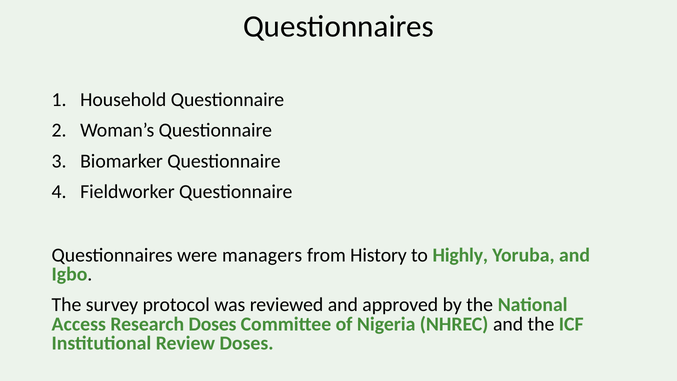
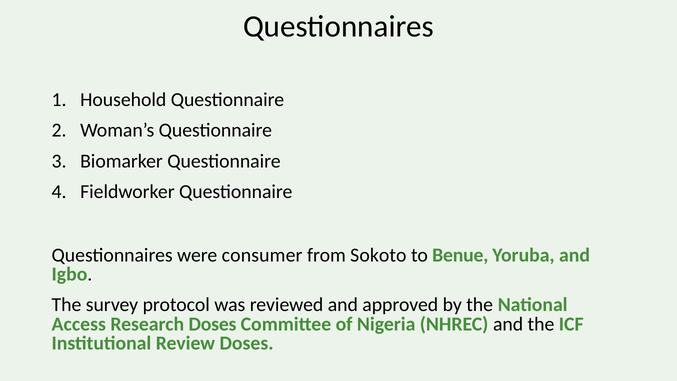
managers: managers -> consumer (262, 255)
History: History -> Sokoto (378, 255)
Highly: Highly -> Benue (460, 255)
